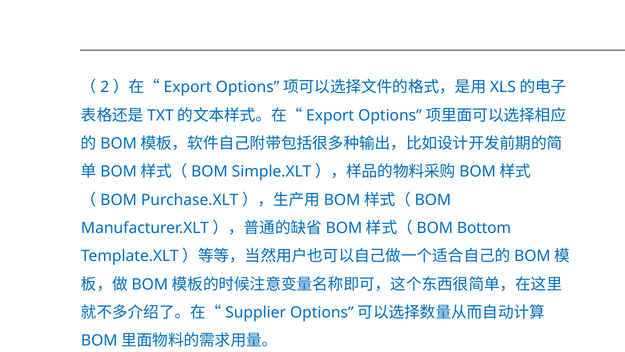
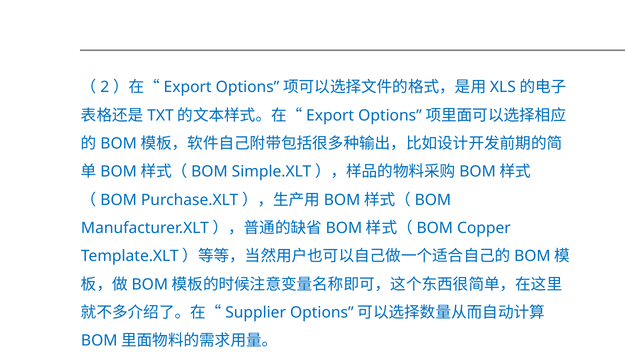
Bottom: Bottom -> Copper (484, 228)
